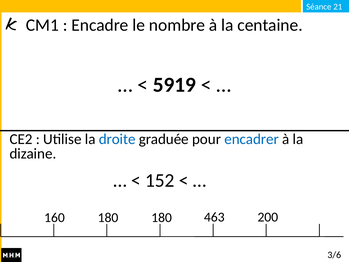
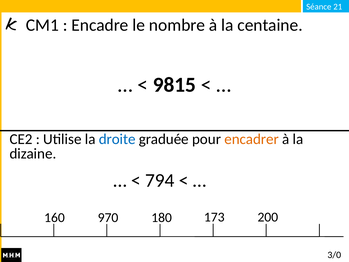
5919: 5919 -> 9815 (174, 85)
encadrer colour: blue -> orange (252, 139)
152: 152 -> 794 (160, 180)
160 180: 180 -> 970 (108, 217)
463: 463 -> 173 (214, 217)
3/6: 3/6 -> 3/0 (334, 255)
